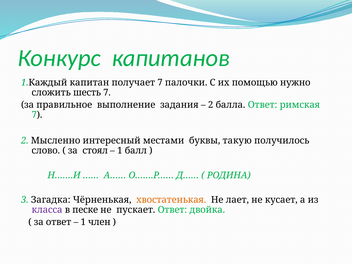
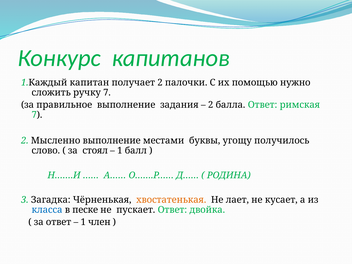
получает 7: 7 -> 2 (160, 82)
шесть: шесть -> ручку (87, 92)
Мысленно интересный: интересный -> выполнение (112, 141)
такую: такую -> угощу (237, 141)
класса colour: purple -> blue (47, 210)
